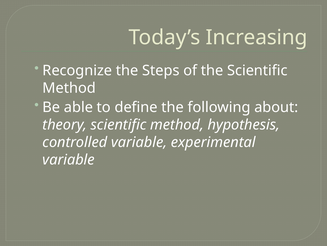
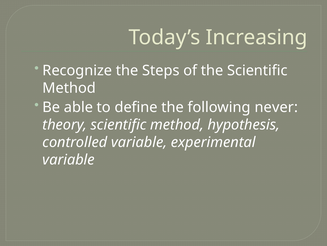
about: about -> never (276, 107)
